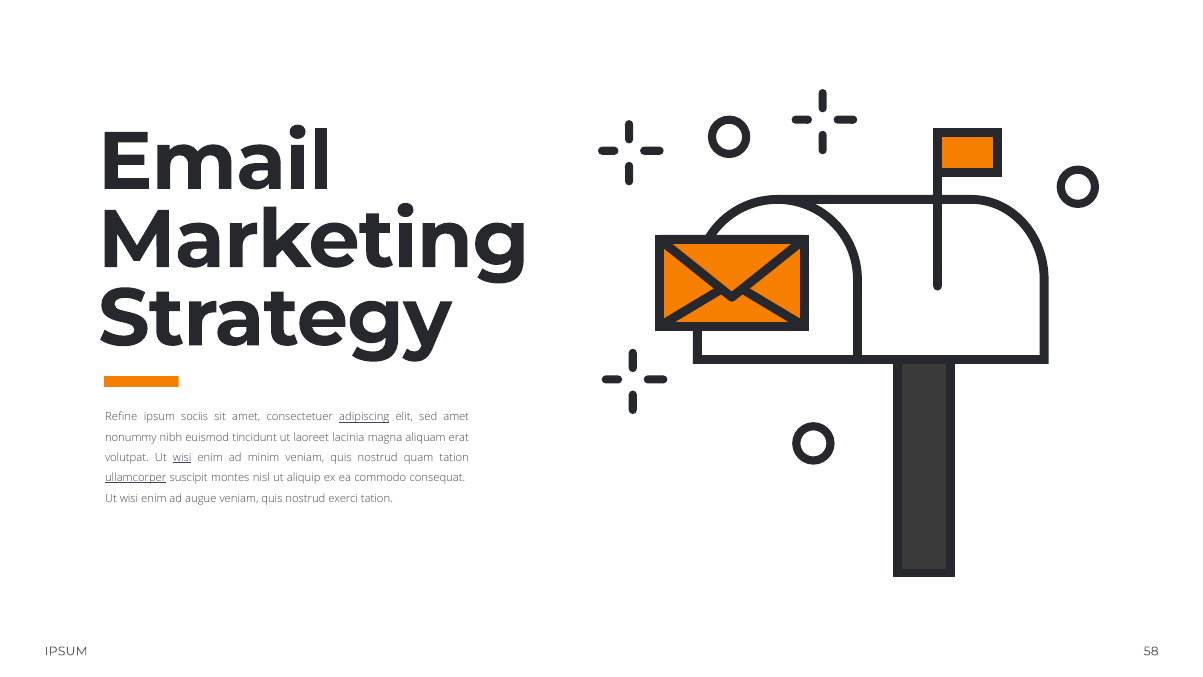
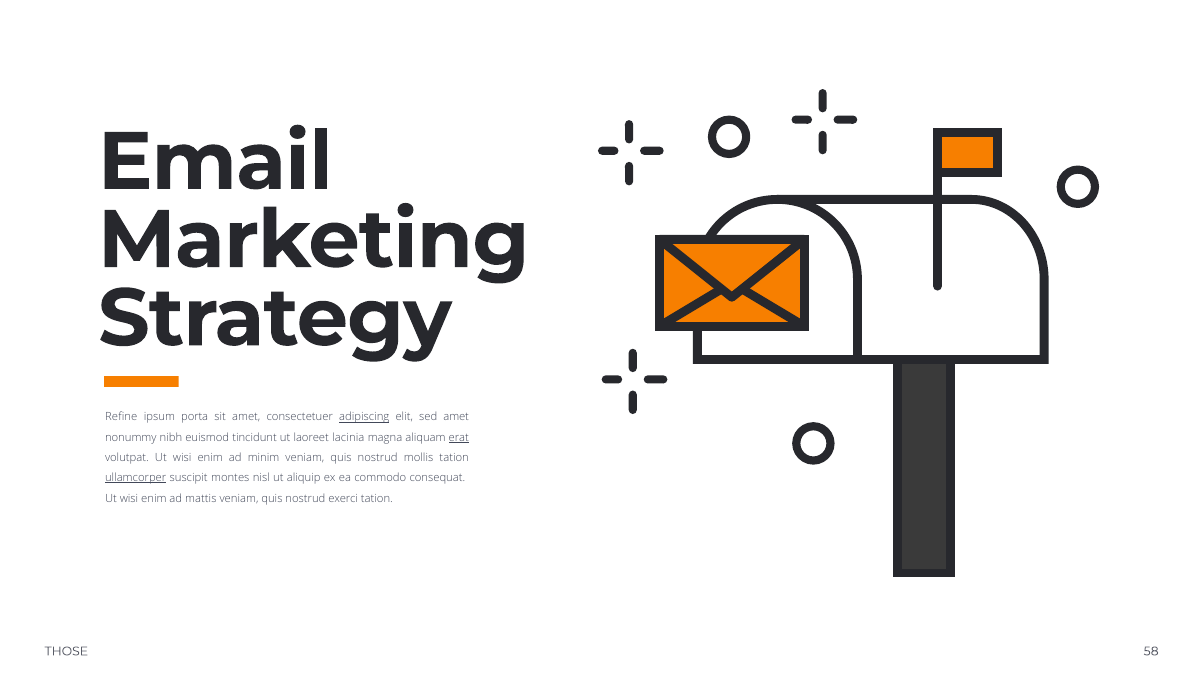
sociis: sociis -> porta (195, 417)
erat underline: none -> present (459, 437)
wisi underline: present -> none (182, 457)
quam: quam -> mollis (419, 457)
augue: augue -> mattis (201, 498)
IPSUM: IPSUM -> THOSE (66, 651)
